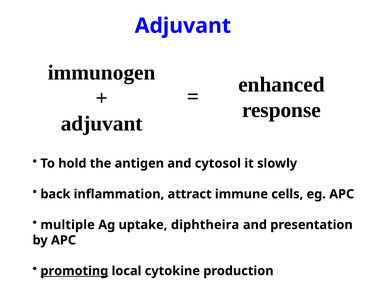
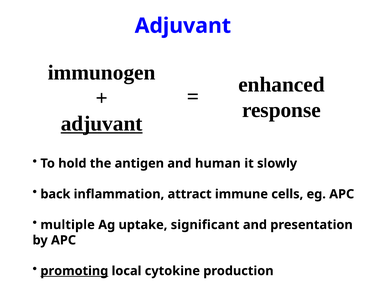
adjuvant underline: none -> present (102, 124)
cytosol: cytosol -> human (218, 163)
diphtheira: diphtheira -> significant (205, 225)
